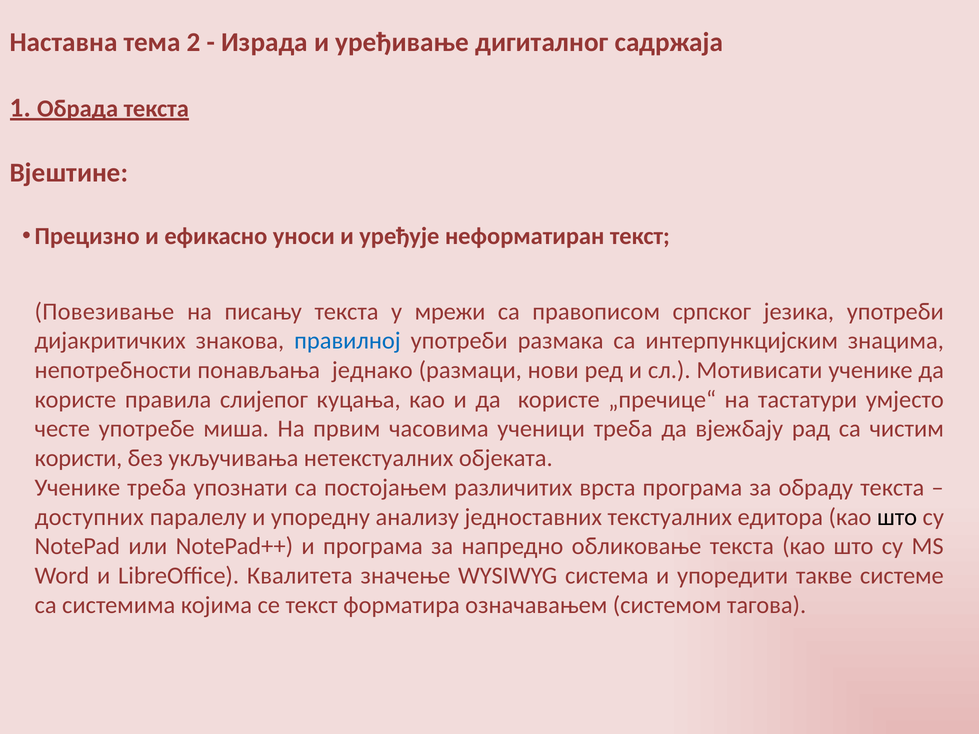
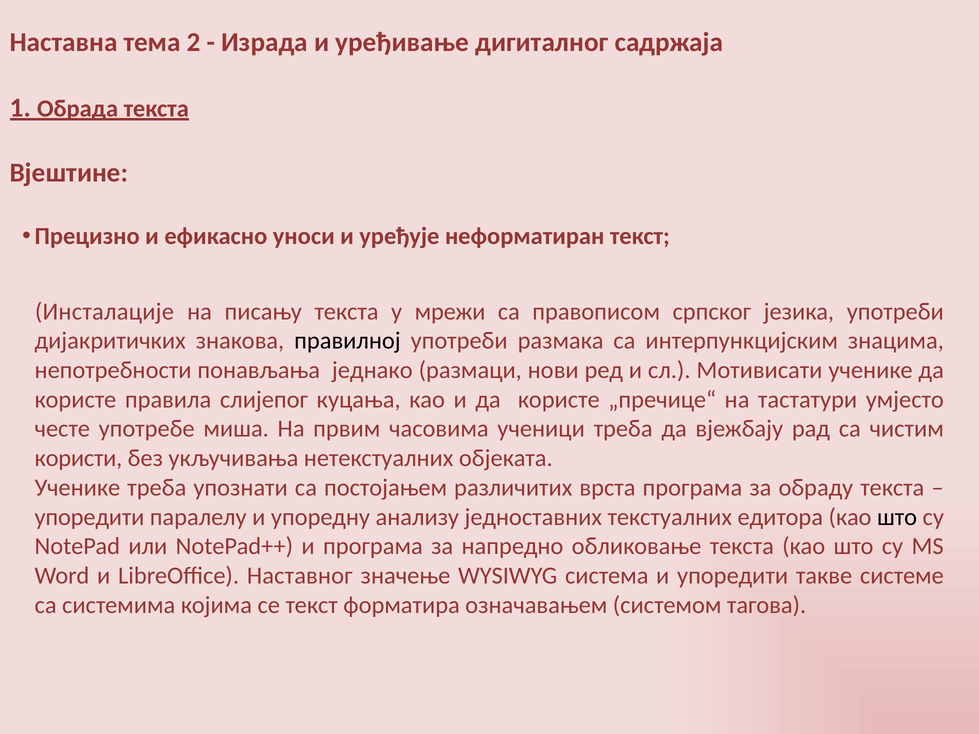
Повезивање: Повезивање -> Инсталације (104, 312)
правилној colour: blue -> black (347, 341)
доступних: доступних -> упоредити (90, 517)
Квалитета: Квалитета -> Наставног (300, 576)
